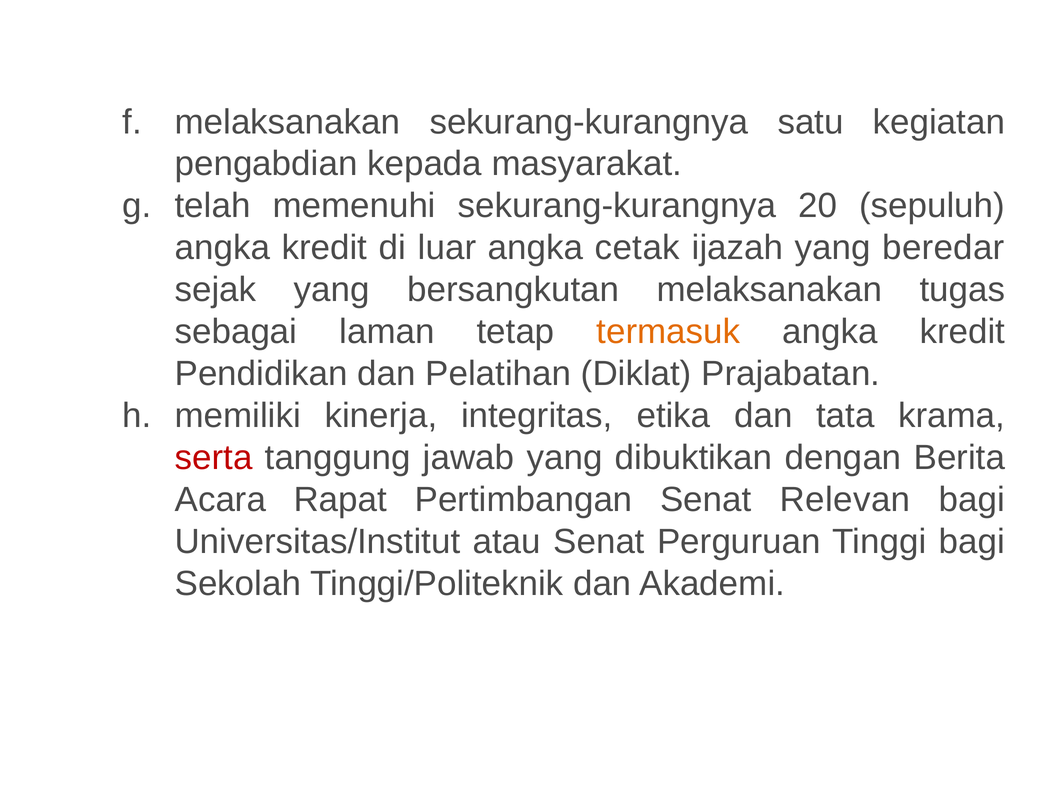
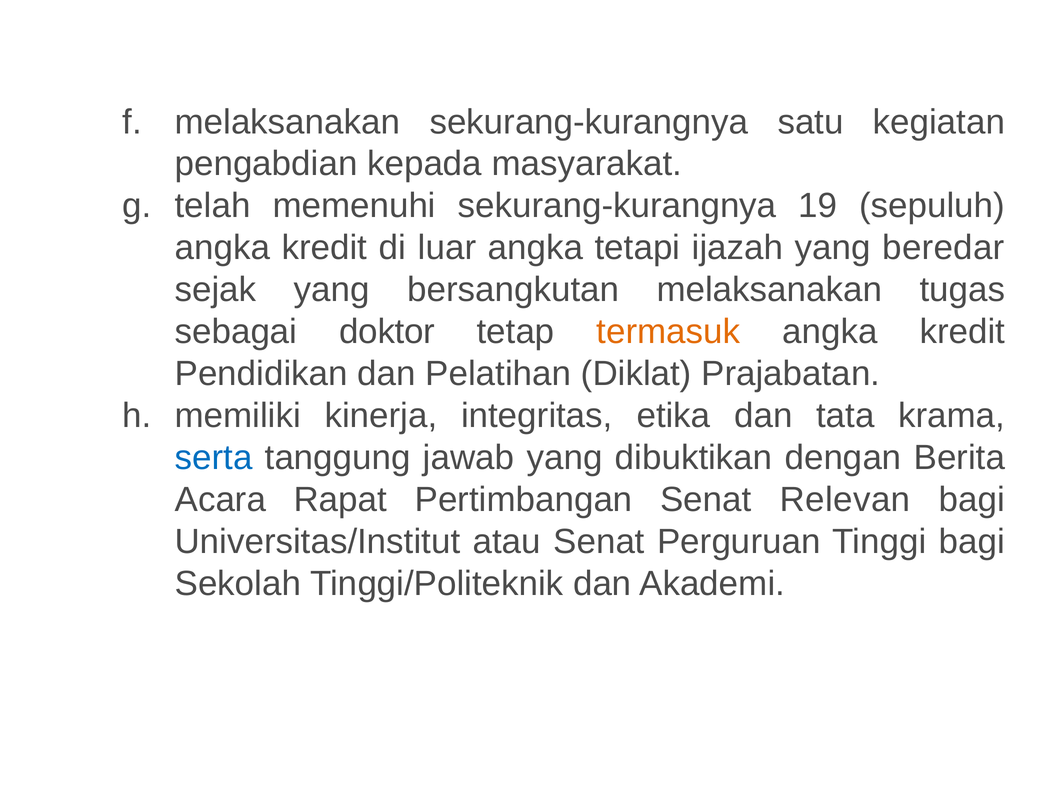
20: 20 -> 19 (818, 206)
cetak: cetak -> tetapi (638, 248)
laman: laman -> doktor (387, 332)
serta colour: red -> blue (214, 458)
